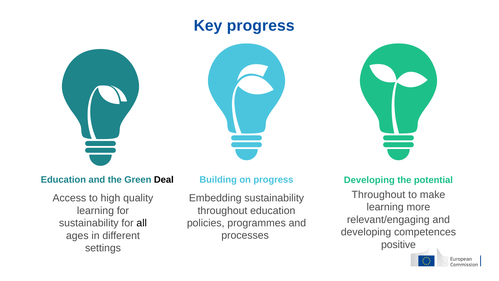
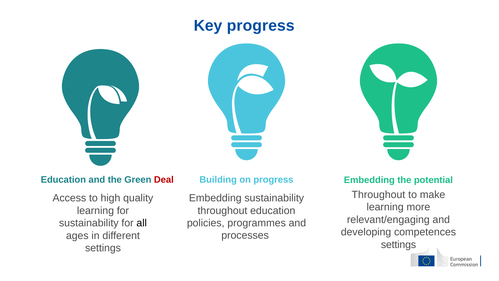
Deal colour: black -> red (164, 179)
Developing: Developing -> Embedding (369, 180)
positive: positive -> settings (399, 244)
